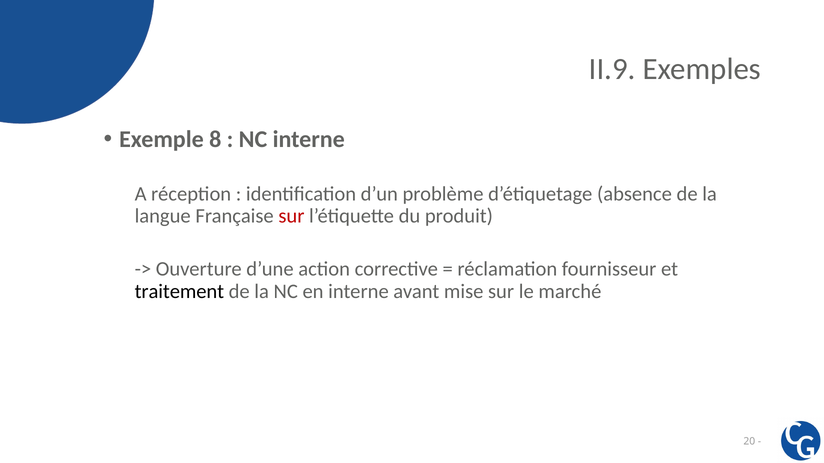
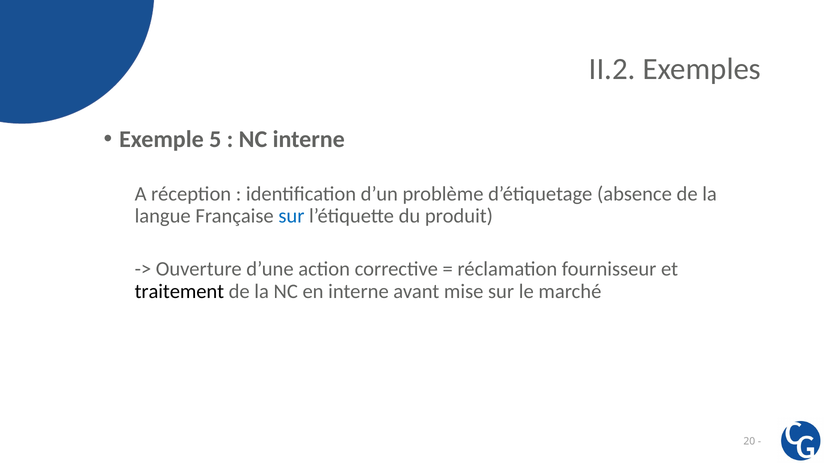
II.9: II.9 -> II.2 (612, 69)
8: 8 -> 5 (215, 139)
sur colour: red -> blue (291, 216)
